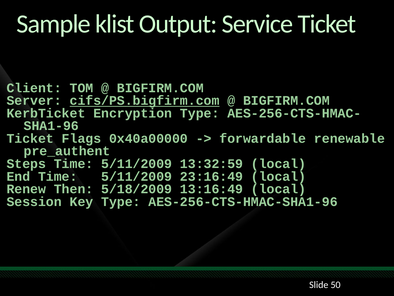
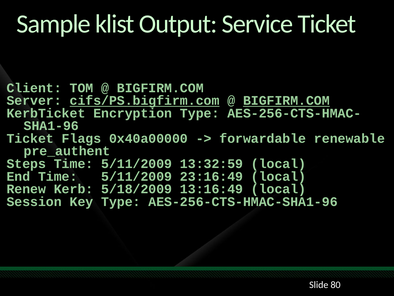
BIGFIRM.COM underline: none -> present (286, 100)
Then: Then -> Kerb (74, 189)
50: 50 -> 80 (336, 284)
